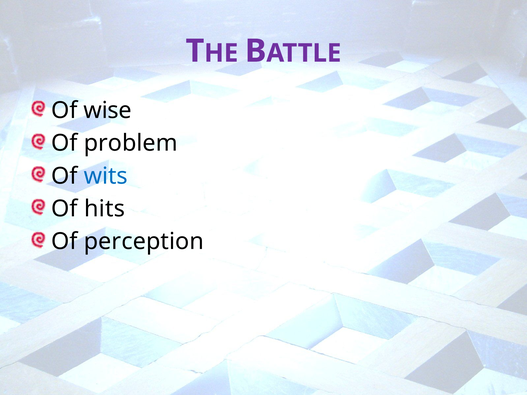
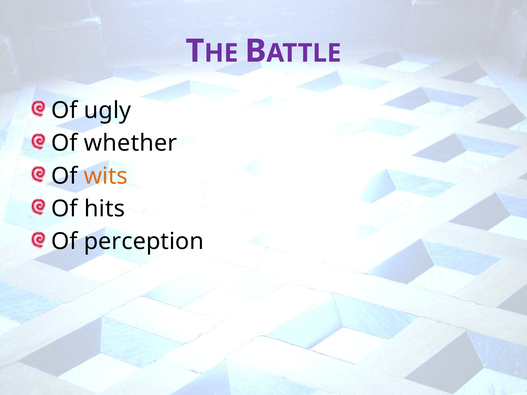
wise: wise -> ugly (107, 111)
problem: problem -> whether (131, 143)
wits colour: blue -> orange (106, 176)
